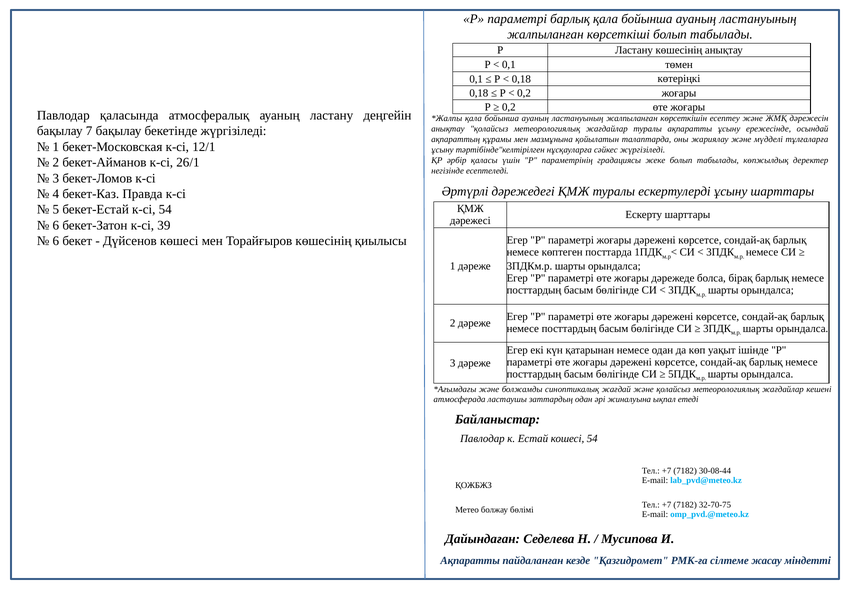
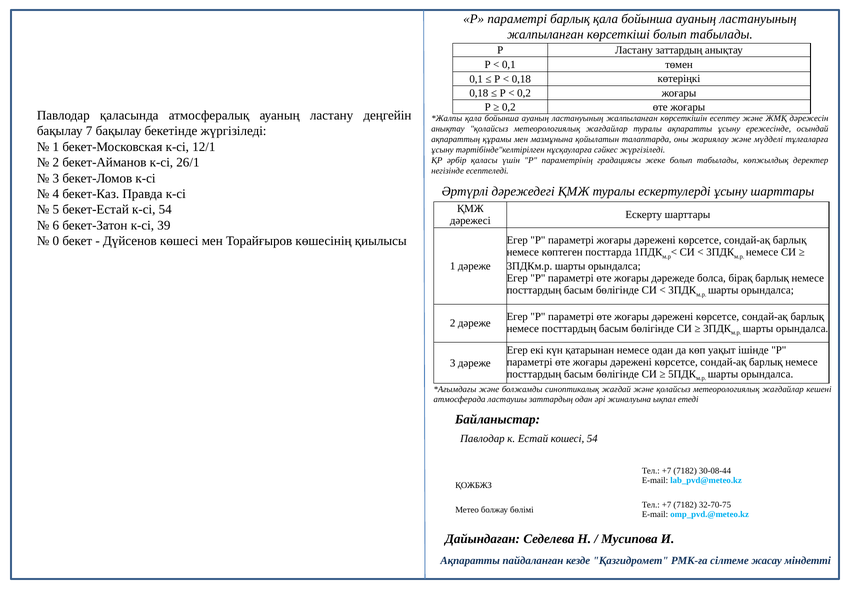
Ластану көшесінің: көшесінің -> заттардың (679, 50)
6: 6 -> 0 (56, 241)
